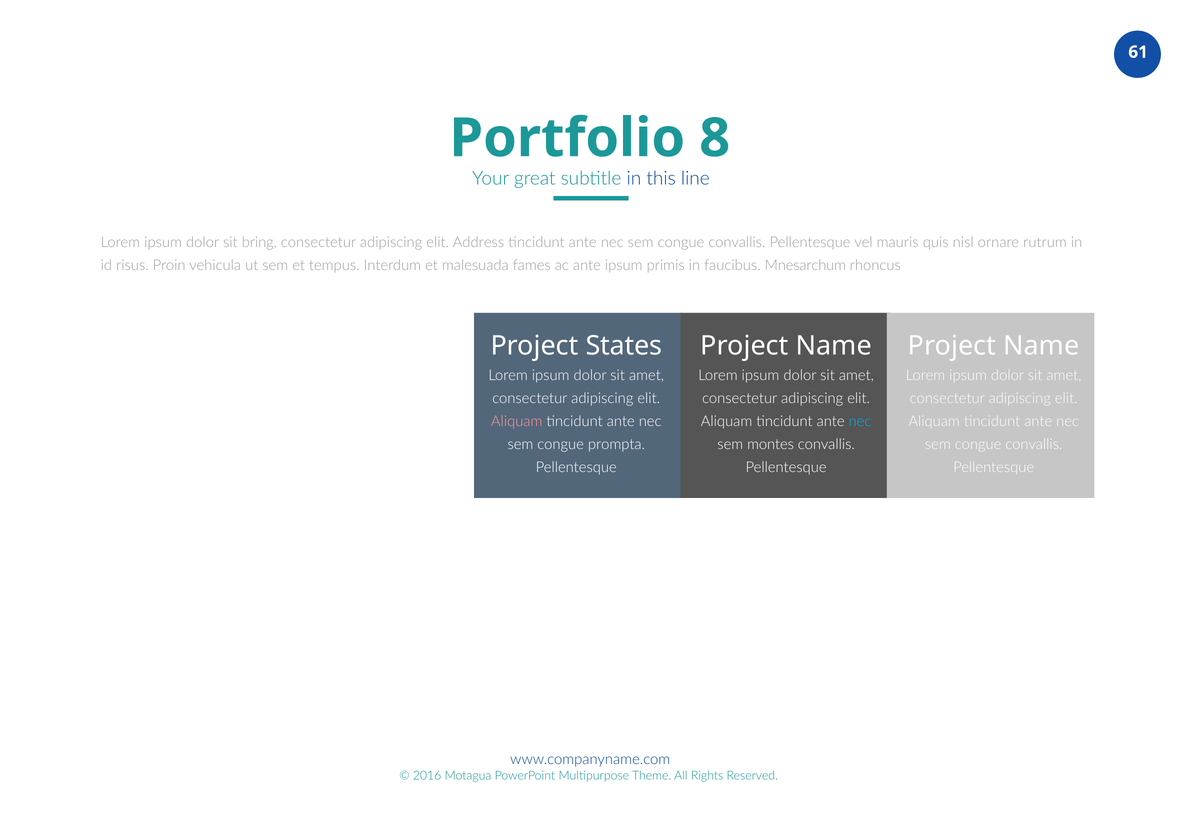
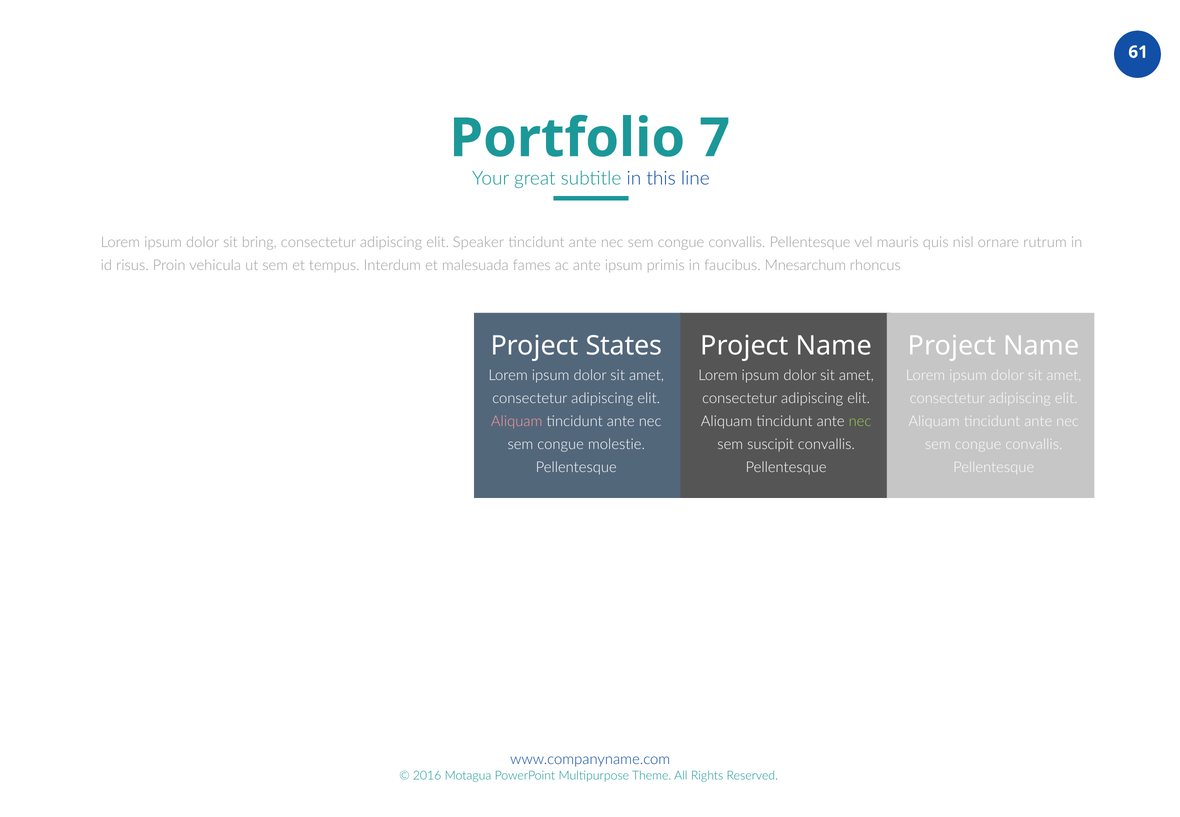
8: 8 -> 7 (715, 138)
Address: Address -> Speaker (478, 242)
nec colour: light blue -> light green (860, 421)
prompta: prompta -> molestie (616, 444)
montes: montes -> suscipit (771, 444)
